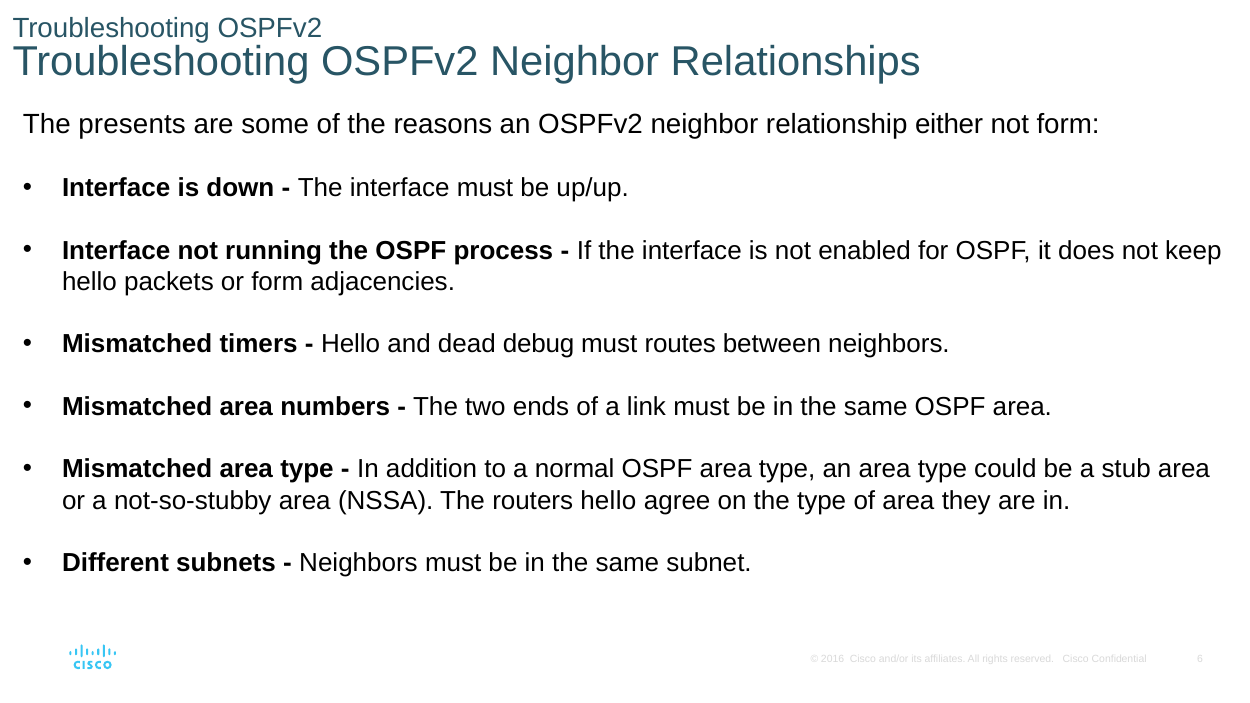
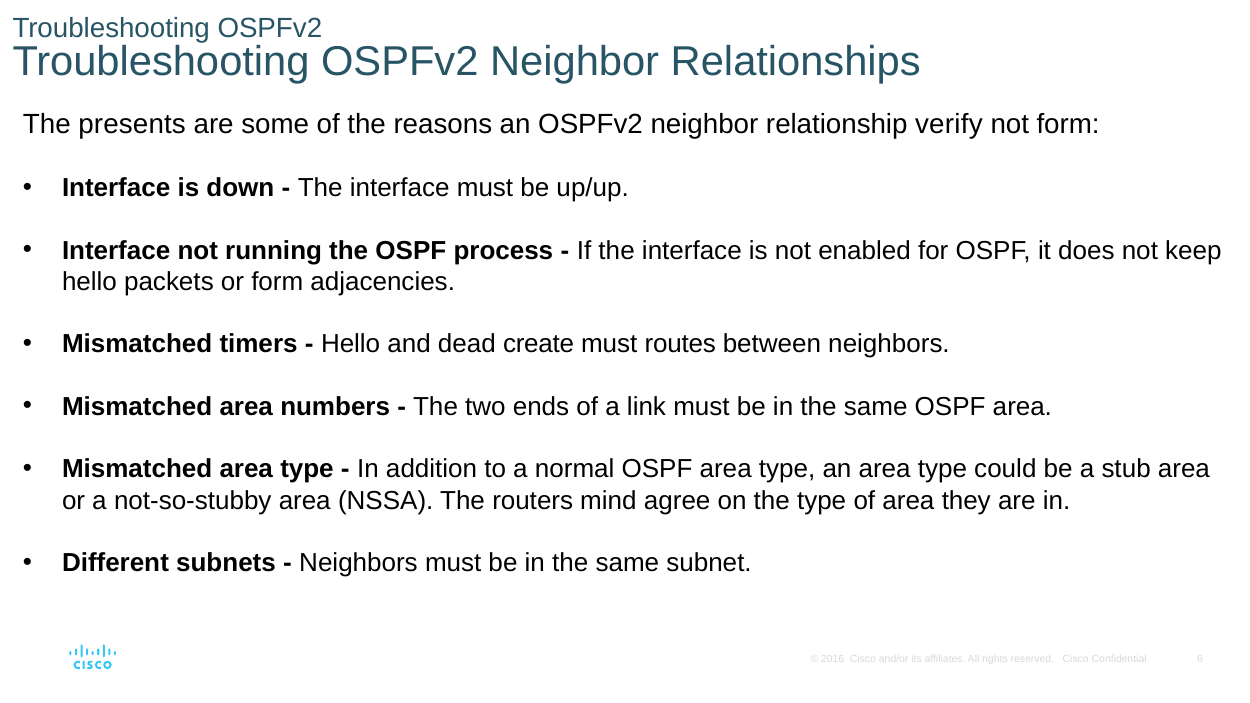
either: either -> verify (949, 125)
debug: debug -> create (539, 344)
routers hello: hello -> mind (608, 501)
